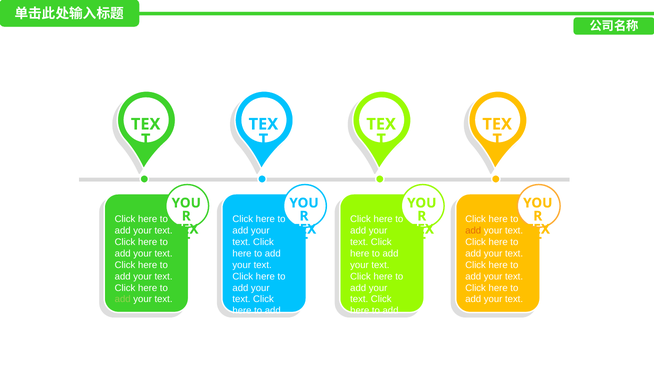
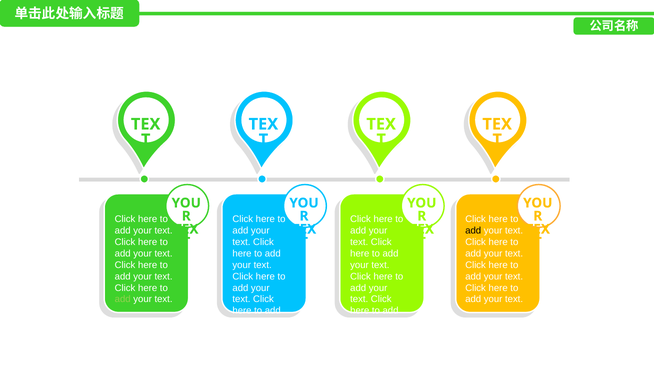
add colour: orange -> black (473, 231)
